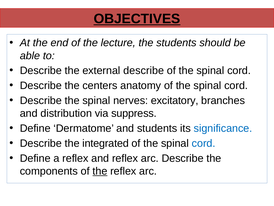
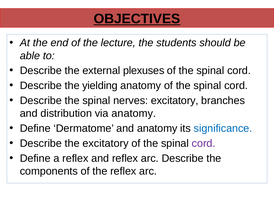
external describe: describe -> plexuses (144, 70)
centers: centers -> yielding (100, 85)
via suppress: suppress -> anatomy (134, 113)
and students: students -> anatomy (157, 128)
the integrated: integrated -> excitatory (106, 143)
cord colour: blue -> purple (204, 143)
the underline: present -> none (100, 171)
